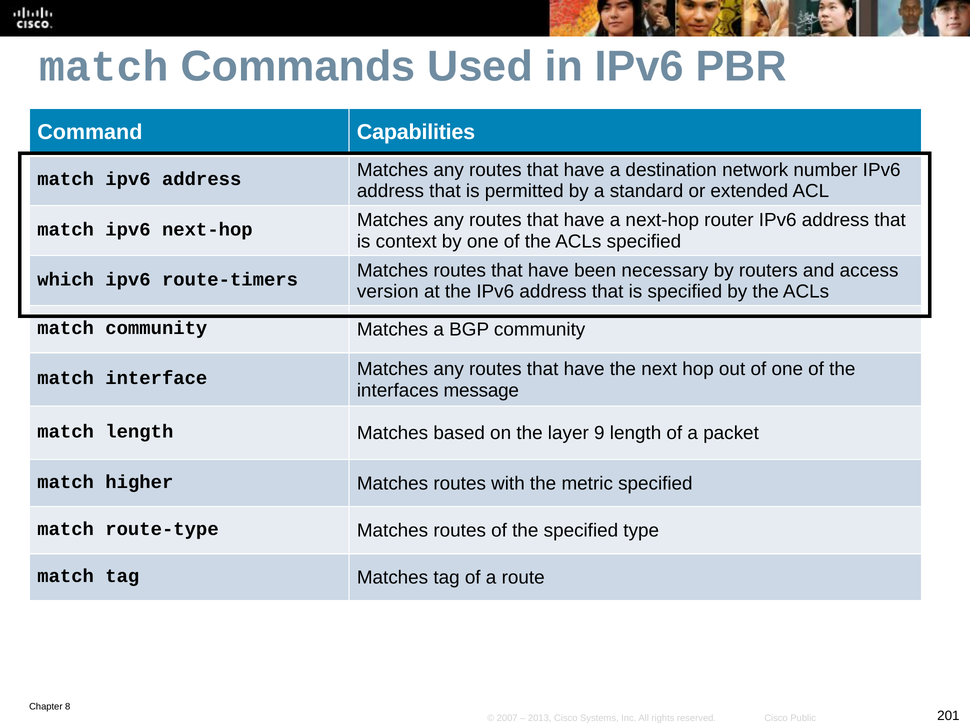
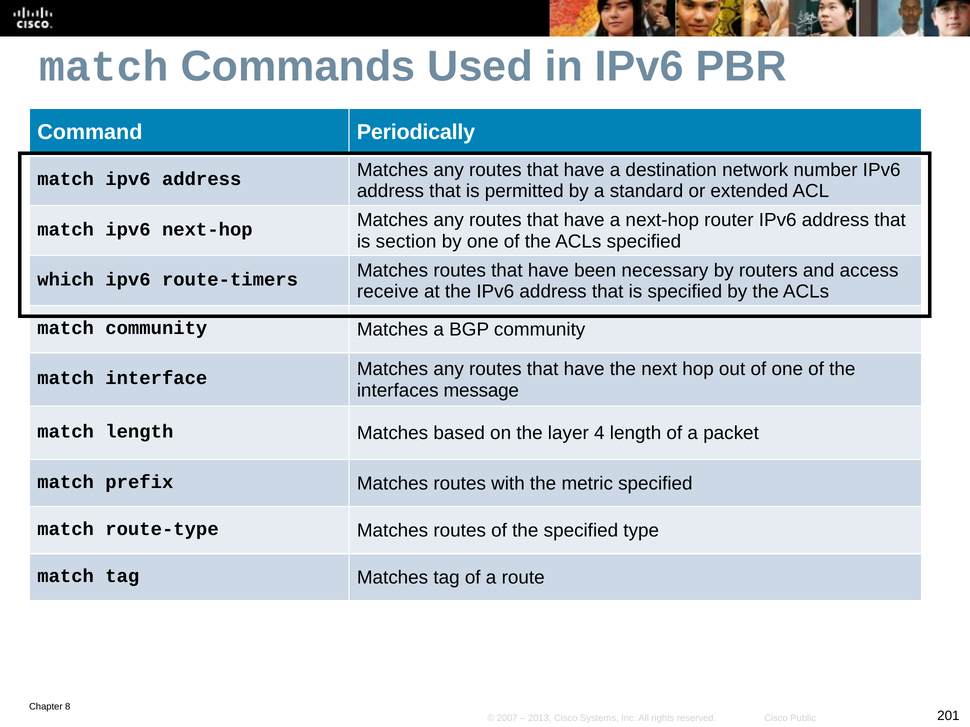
Capabilities: Capabilities -> Periodically (416, 132)
context: context -> section (406, 242)
version: version -> receive (388, 292)
9: 9 -> 4 (599, 433)
higher: higher -> prefix (139, 482)
